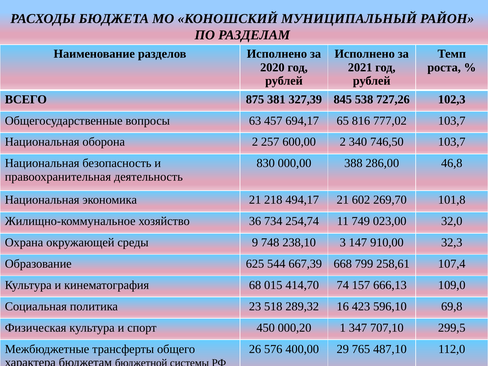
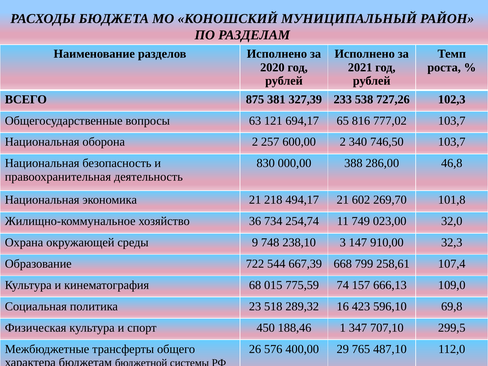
845: 845 -> 233 (343, 99)
457: 457 -> 121 (273, 121)
625: 625 -> 722 (255, 264)
414,70: 414,70 -> 775,59 (302, 285)
000,20: 000,20 -> 188,46 (295, 328)
